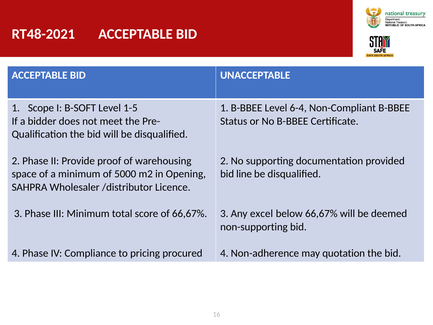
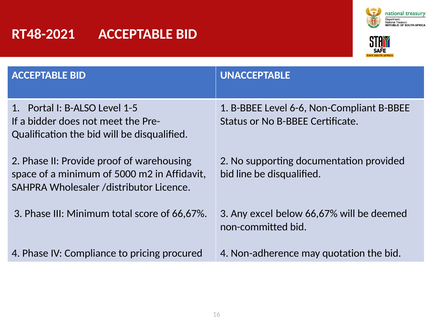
Scope: Scope -> Portal (41, 108)
B-SOFT: B-SOFT -> B-ALSO (80, 108)
6-4: 6-4 -> 6-6 (298, 108)
Opening: Opening -> Affidavit (186, 174)
non-supporting: non-supporting -> non-committed (254, 227)
